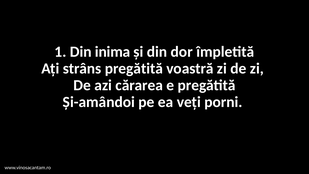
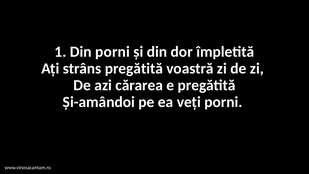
Din inima: inima -> porni (113, 52)
